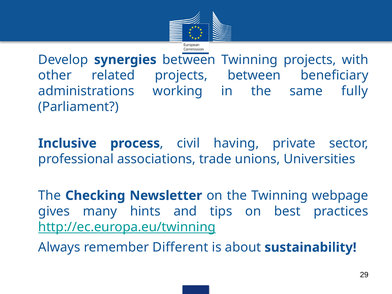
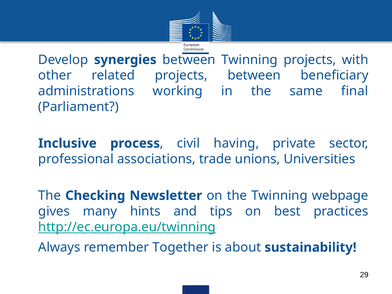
fully: fully -> final (355, 91)
Different: Different -> Together (180, 247)
